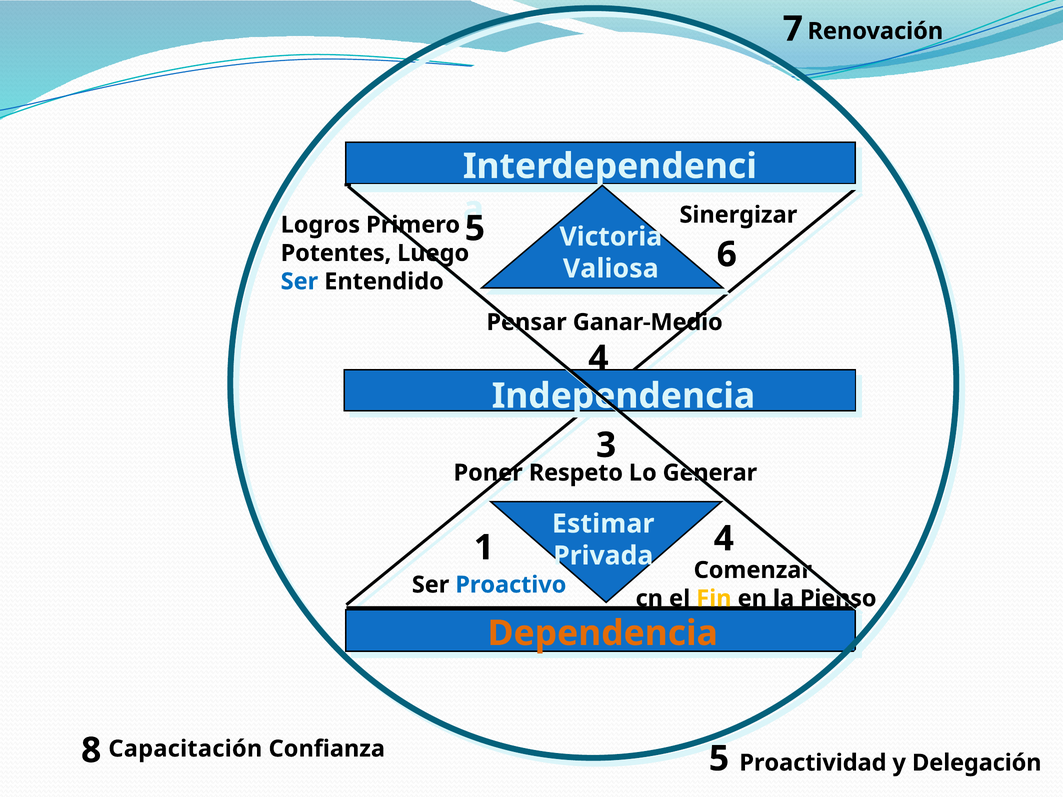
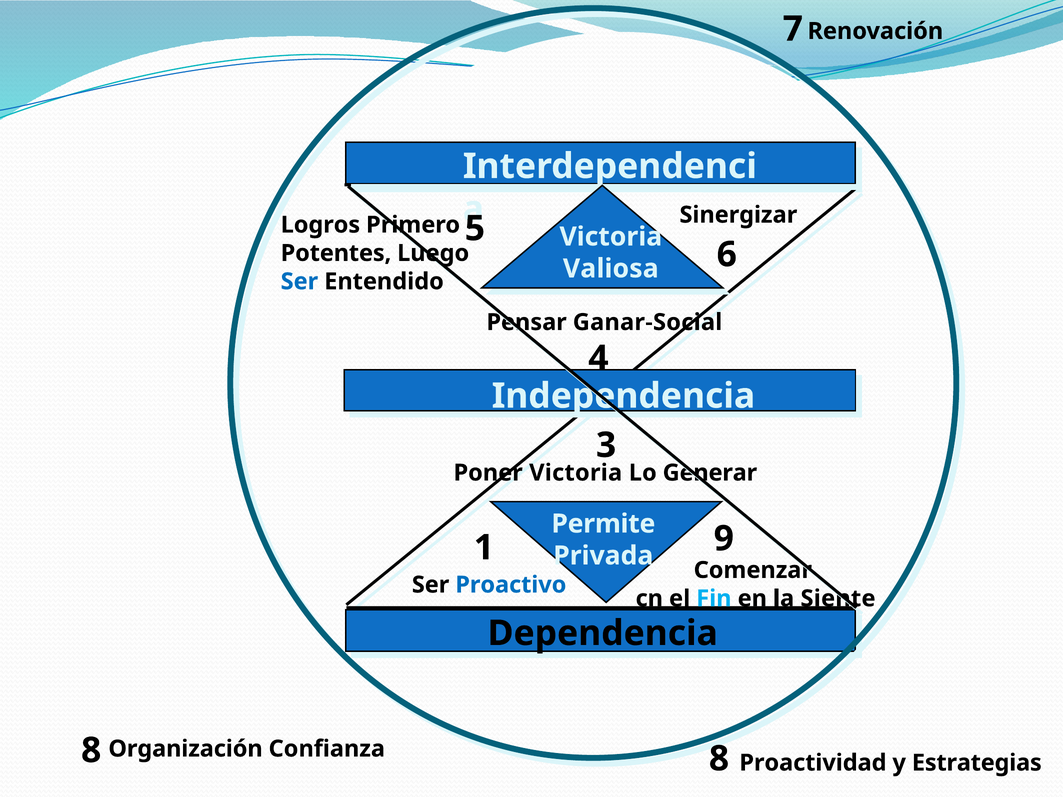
Ganar-Medio: Ganar-Medio -> Ganar-Social (648, 322)
Poner Respeto: Respeto -> Victoria (576, 473)
Estimar: Estimar -> Permite (603, 524)
1 4: 4 -> 9 (724, 539)
Fin colour: yellow -> light blue (714, 599)
Pienso: Pienso -> Siente (838, 599)
Dependencia colour: orange -> black (603, 633)
8 5: 5 -> 8 (719, 759)
Capacitación: Capacitación -> Organización (186, 749)
Delegación: Delegación -> Estrategias (977, 763)
